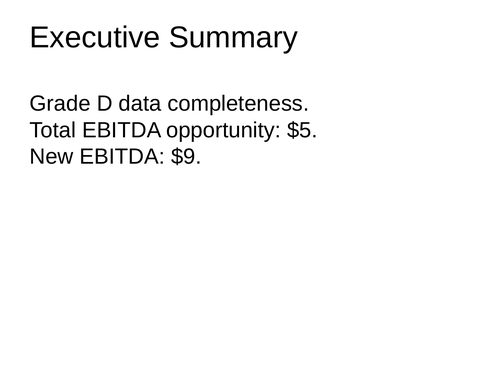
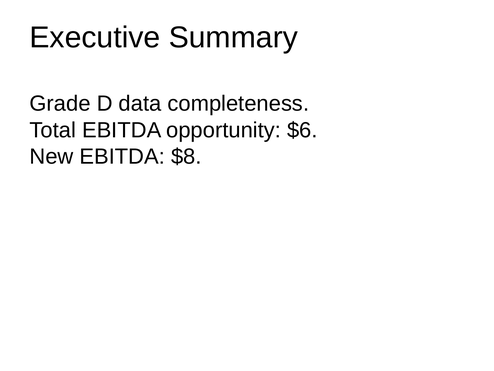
$5: $5 -> $6 (302, 130)
$9: $9 -> $8 (186, 156)
